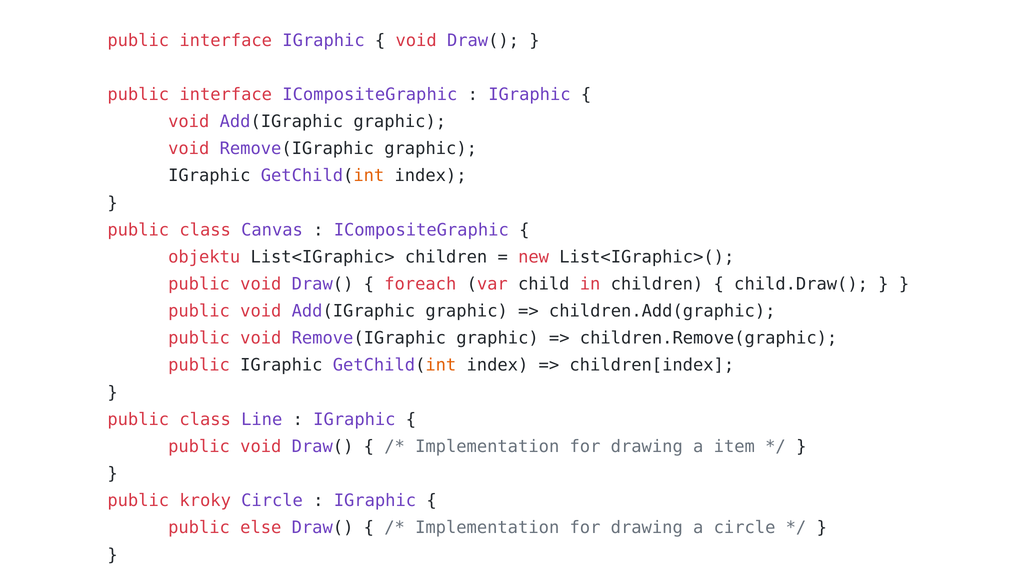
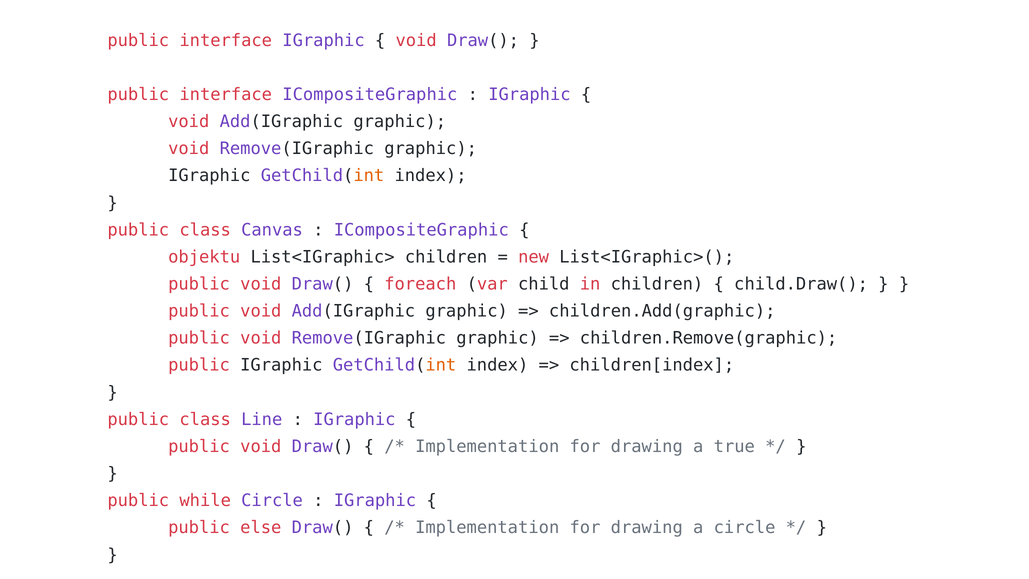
item: item -> true (734, 446)
kroky: kroky -> while (205, 501)
